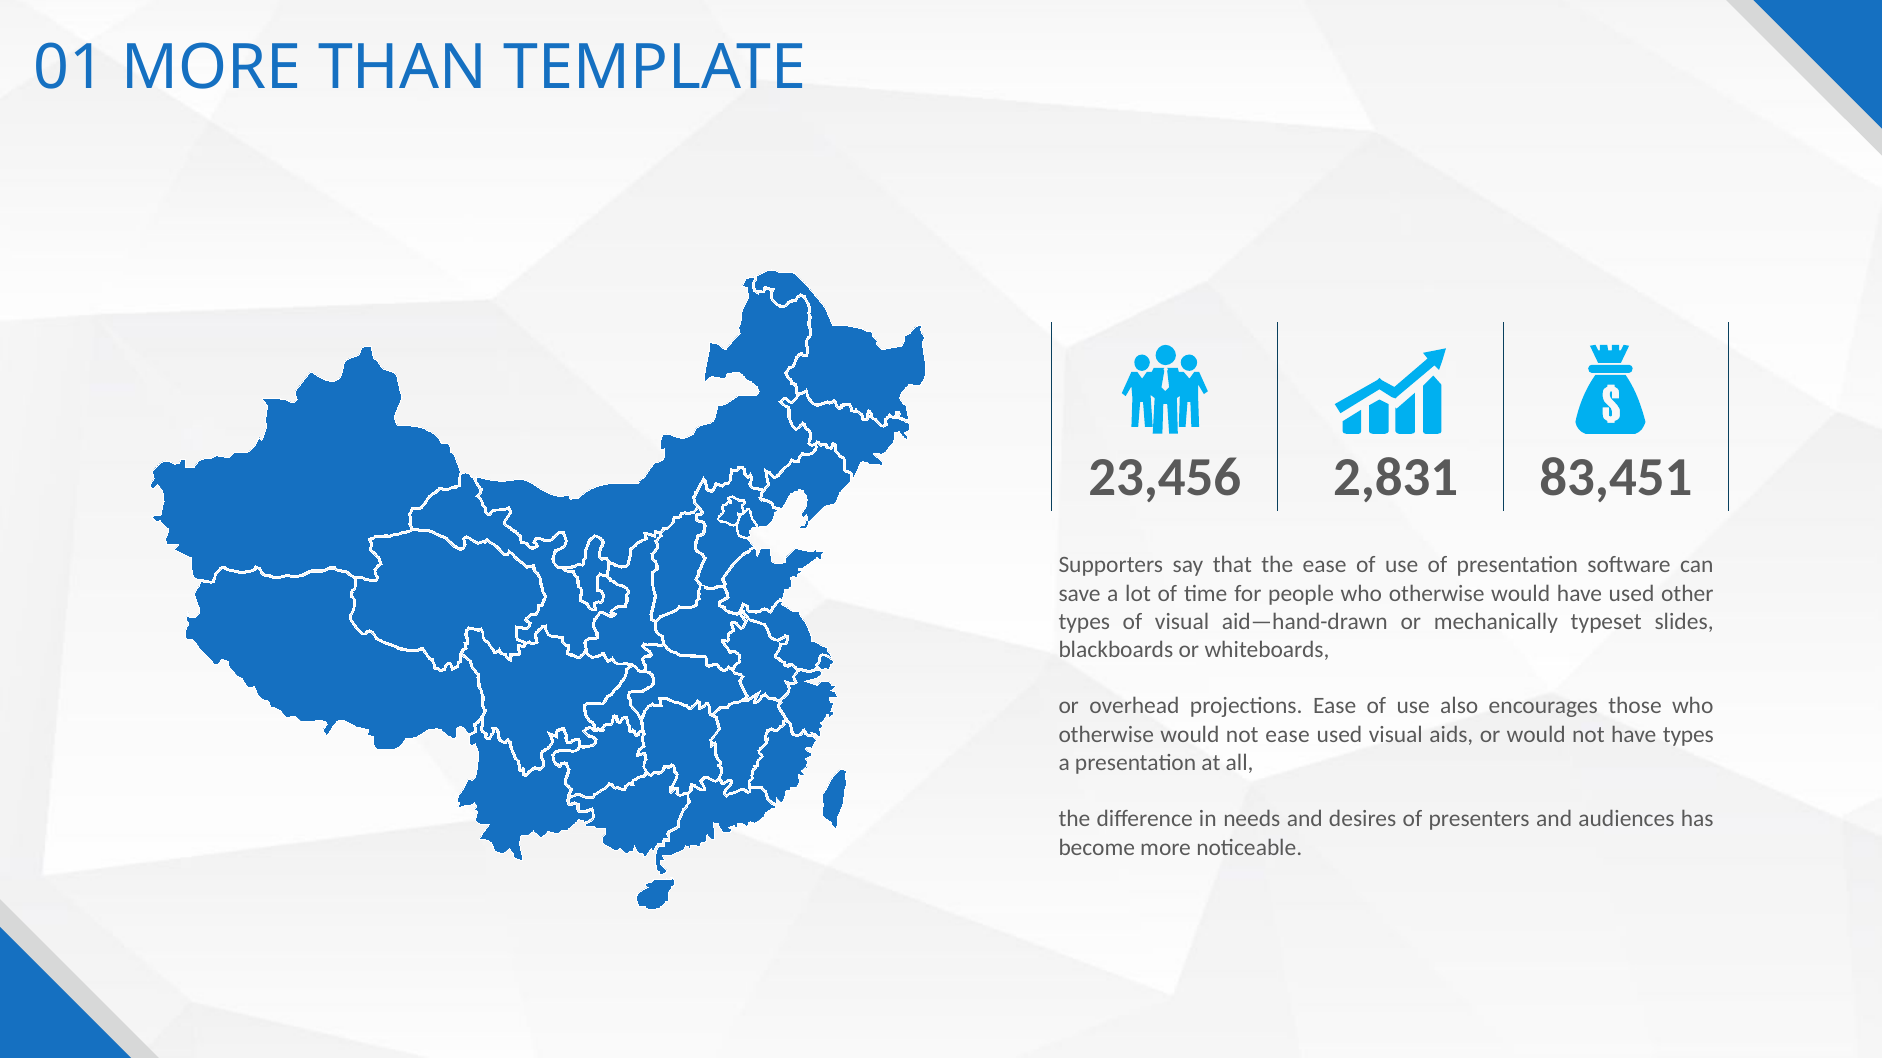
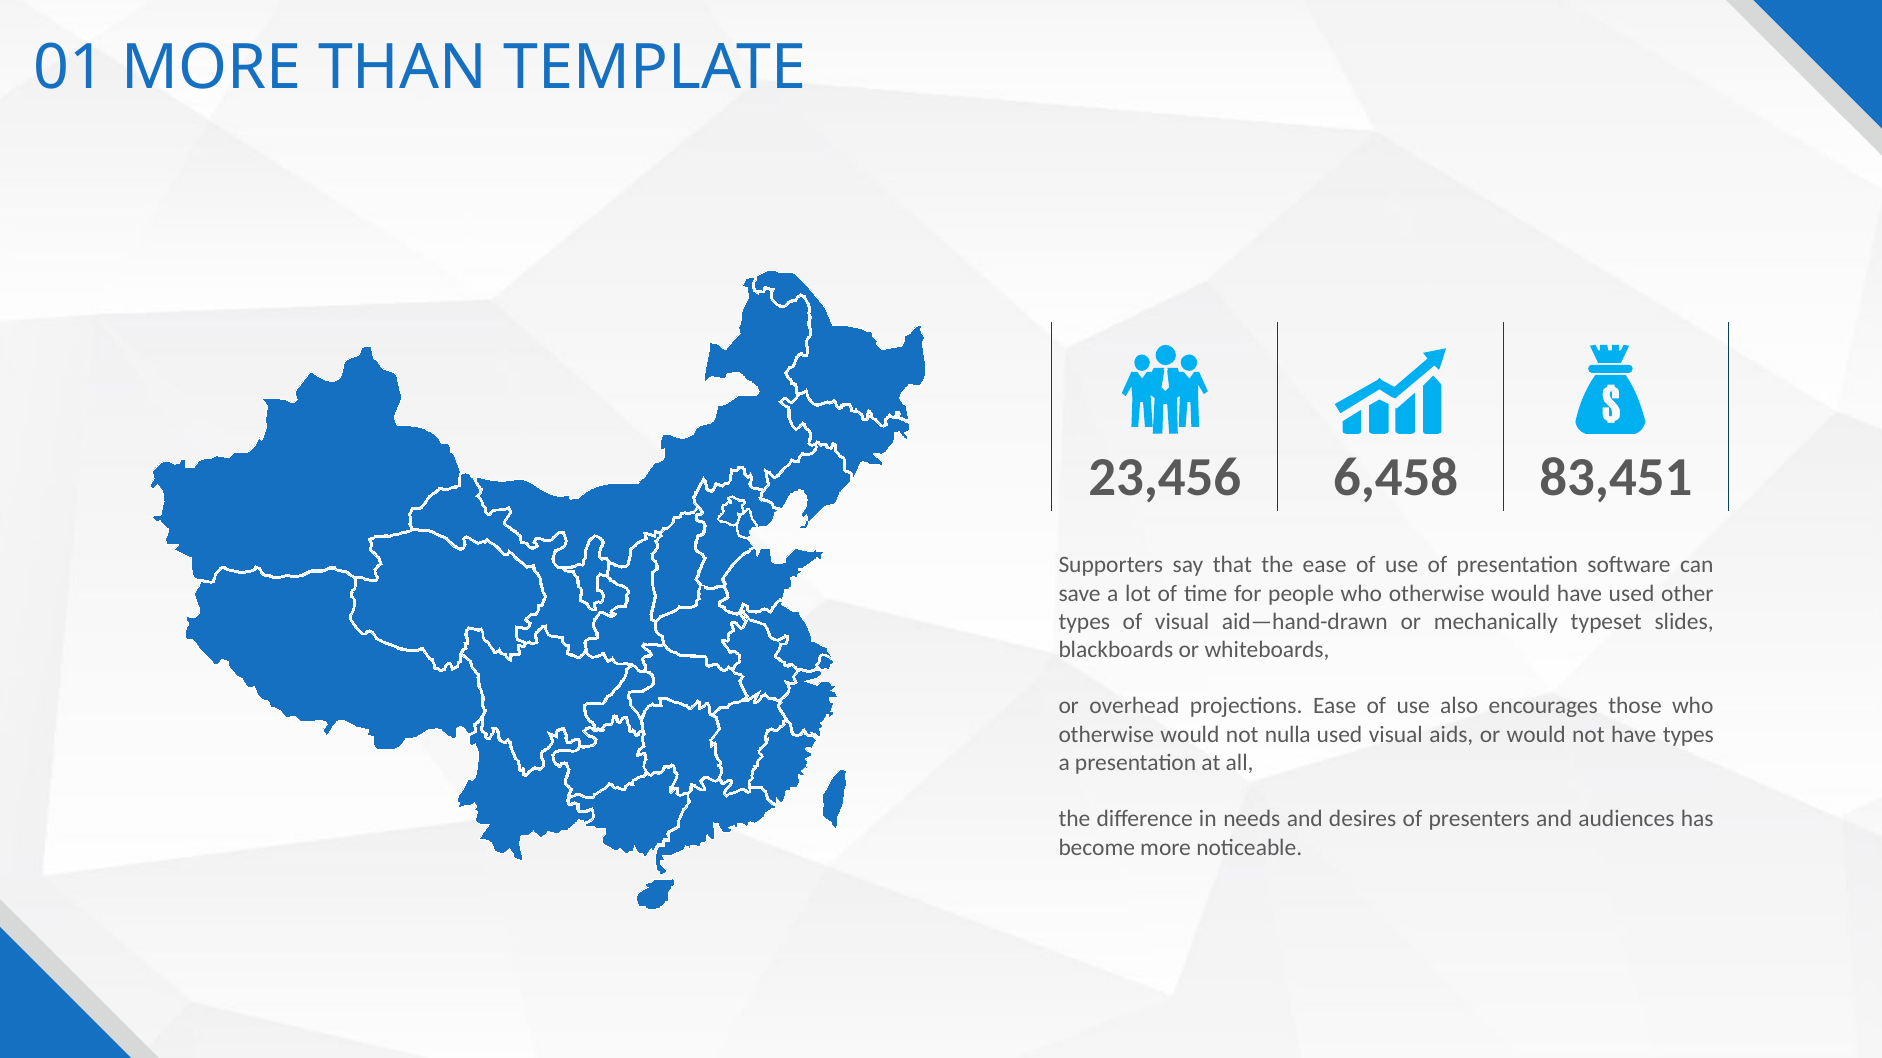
2,831: 2,831 -> 6,458 (1396, 478)
not ease: ease -> nulla (1288, 735)
